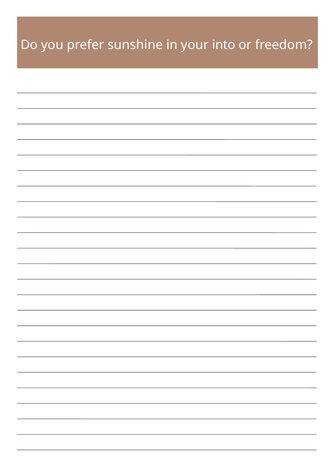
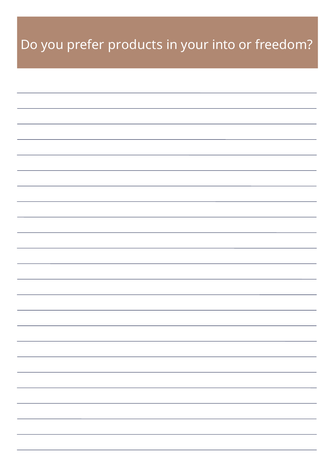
sunshine: sunshine -> products (135, 45)
